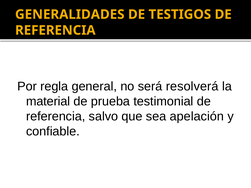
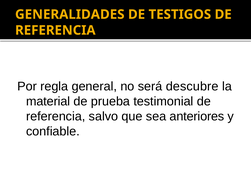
resolverá: resolverá -> descubre (192, 86)
apelación: apelación -> anteriores (197, 117)
